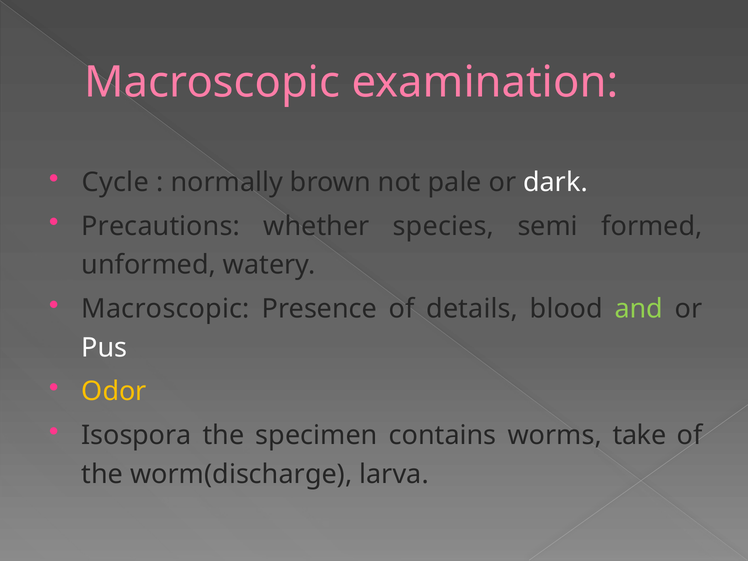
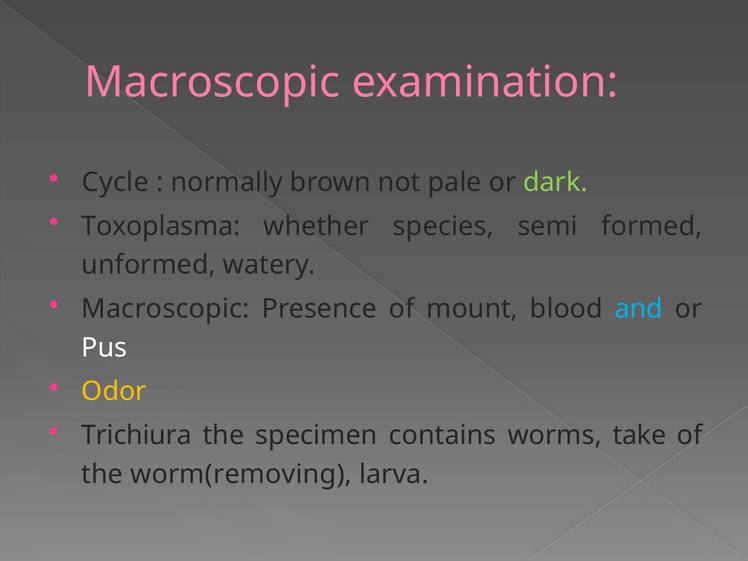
dark colour: white -> light green (556, 182)
Precautions: Precautions -> Toxoplasma (161, 226)
details: details -> mount (472, 309)
and colour: light green -> light blue (639, 309)
Isospora: Isospora -> Trichiura (137, 435)
worm(discharge: worm(discharge -> worm(removing (241, 474)
